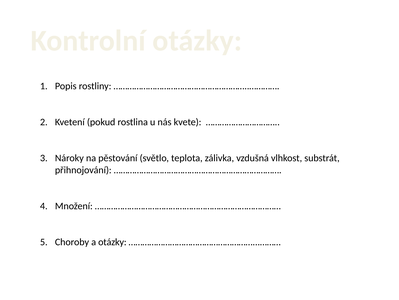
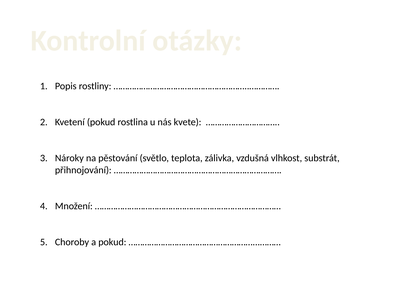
a otázky: otázky -> pokud (112, 242)
